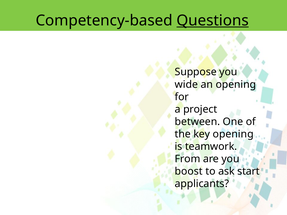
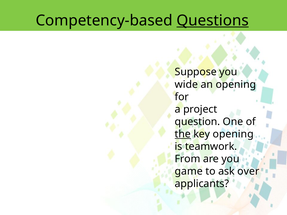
between: between -> question (197, 122)
the underline: none -> present (183, 134)
boost: boost -> game (189, 171)
start: start -> over (248, 171)
